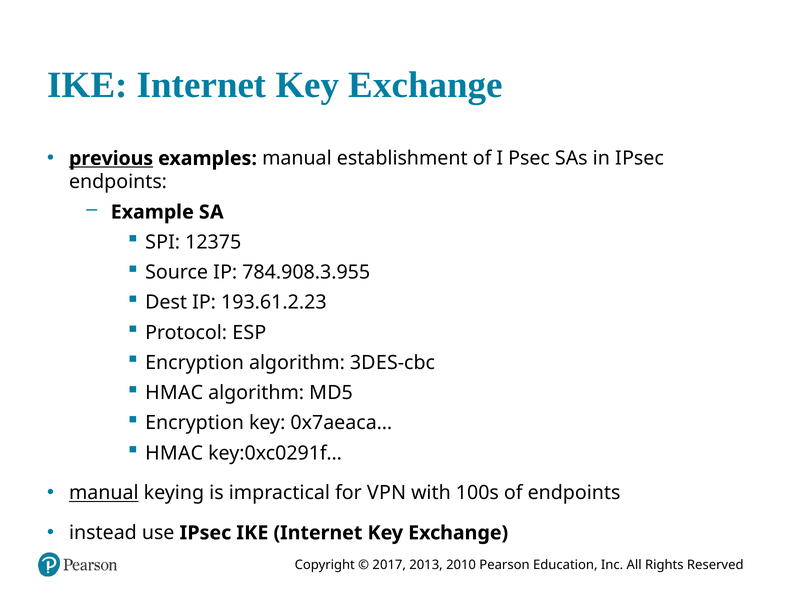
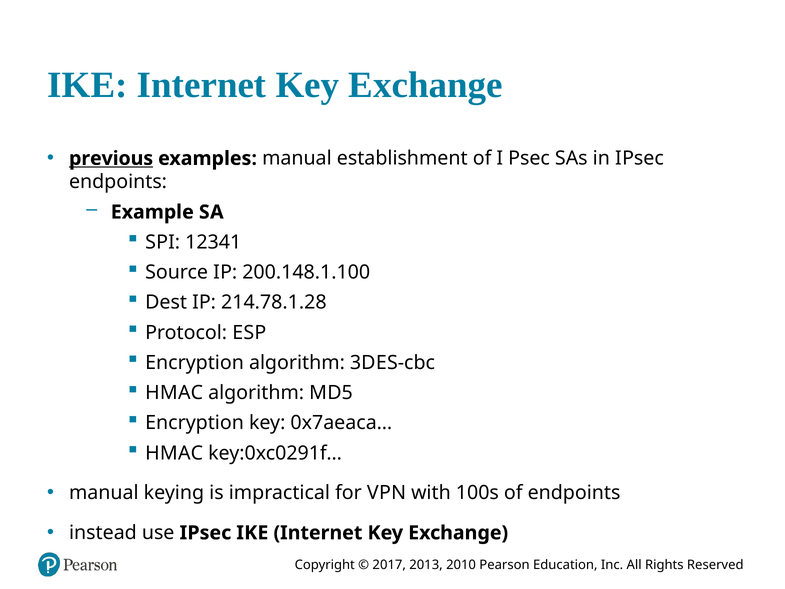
12375: 12375 -> 12341 (213, 242)
784.908.3.955: 784.908.3.955 -> 200.148.1.100 (306, 272)
193.61.2.23: 193.61.2.23 -> 214.78.1.28 (274, 302)
manual underline: present -> none (104, 493)
